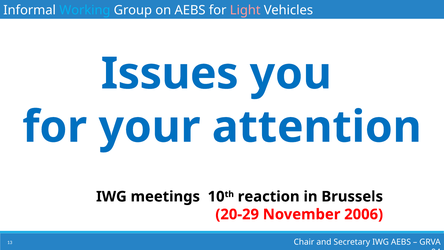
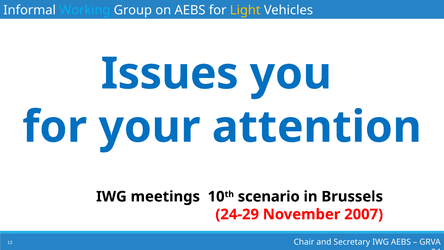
Light colour: pink -> yellow (245, 10)
reaction: reaction -> scenario (269, 196)
20-29: 20-29 -> 24-29 (237, 214)
2006: 2006 -> 2007 (364, 214)
